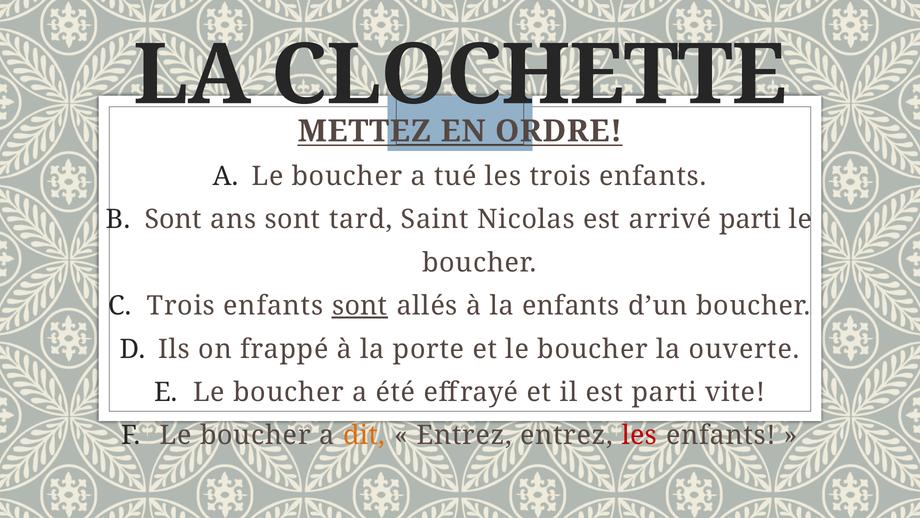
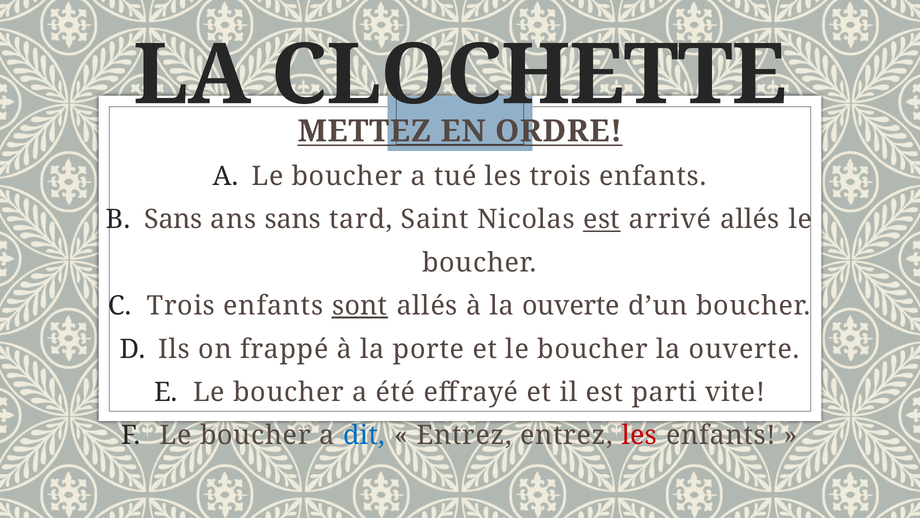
Sont: Sont -> Sans (173, 219)
ans sont: sont -> sans (293, 219)
est underline: none -> present (602, 219)
arrivé parti: parti -> allés (750, 219)
à la enfants: enfants -> ouverte (571, 306)
dit colour: orange -> blue (364, 435)
